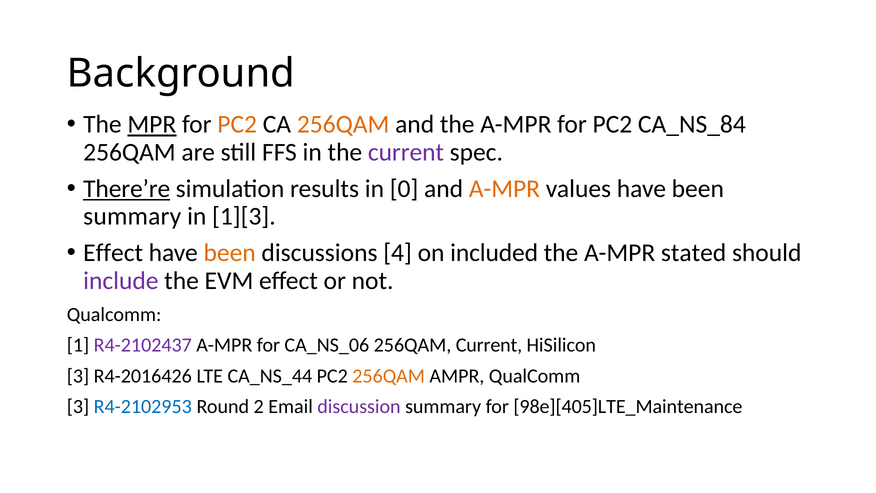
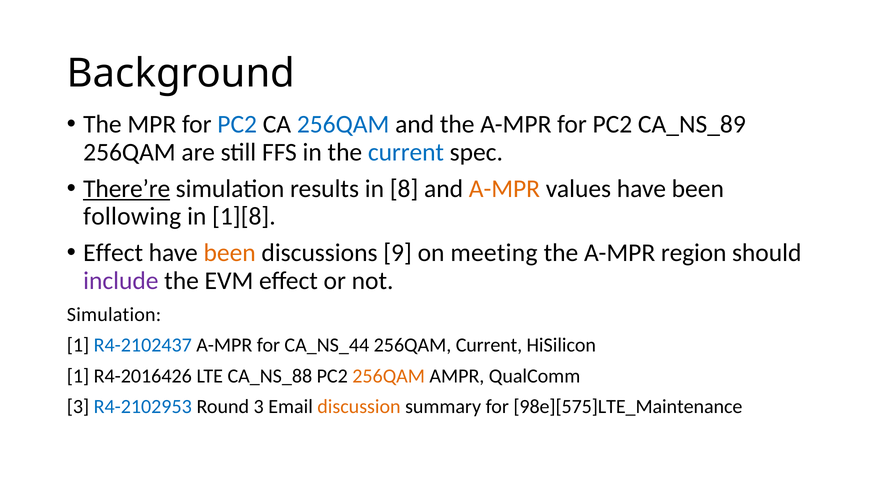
MPR underline: present -> none (152, 124)
PC2 colour: orange -> blue (237, 124)
256QAM colour: orange -> blue (343, 124)
CA_NS_84: CA_NS_84 -> CA_NS_89 (692, 124)
current colour: purple -> blue (406, 152)
0: 0 -> 8 (404, 189)
summary: summary -> following (132, 216)
1][3: 1][3 -> 1][8 (244, 216)
4: 4 -> 9 (398, 253)
included: included -> meeting (494, 253)
stated: stated -> region (694, 253)
Qualcomm: Qualcomm -> Simulation (114, 314)
R4-2102437 colour: purple -> blue (143, 345)
CA_NS_06: CA_NS_06 -> CA_NS_44 (327, 345)
3: 3 -> 1 (78, 376)
CA_NS_44: CA_NS_44 -> CA_NS_88 (270, 376)
Round 2: 2 -> 3 (259, 407)
discussion colour: purple -> orange (359, 407)
98e][405]LTE_Maintenance: 98e][405]LTE_Maintenance -> 98e][575]LTE_Maintenance (628, 407)
